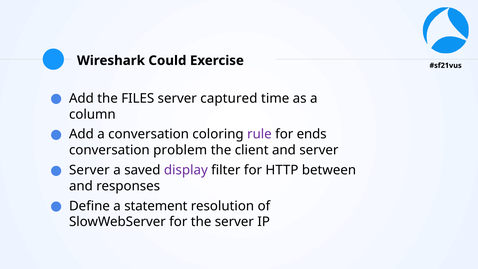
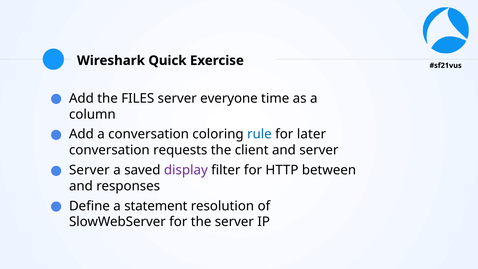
Could: Could -> Quick (167, 61)
captured: captured -> everyone (229, 98)
rule colour: purple -> blue (259, 134)
ends: ends -> later (312, 134)
problem: problem -> requests (180, 150)
